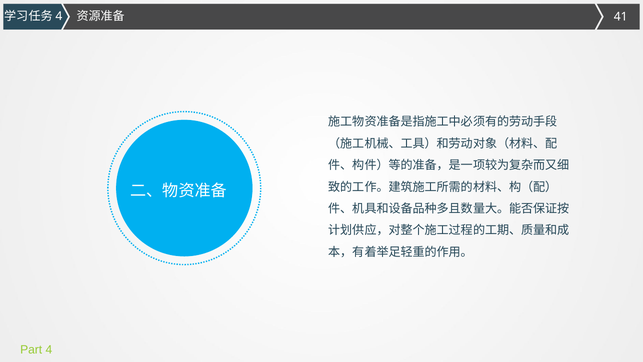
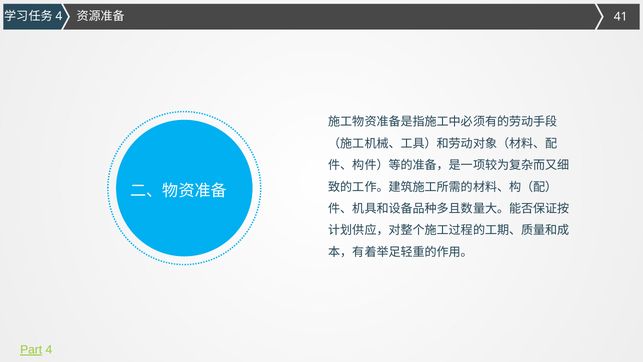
Part underline: none -> present (31, 349)
